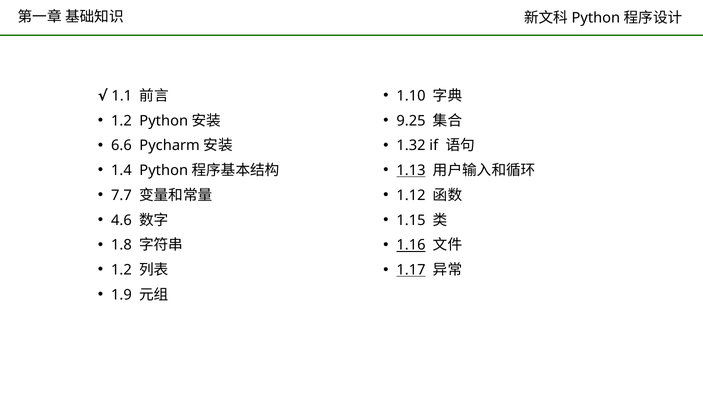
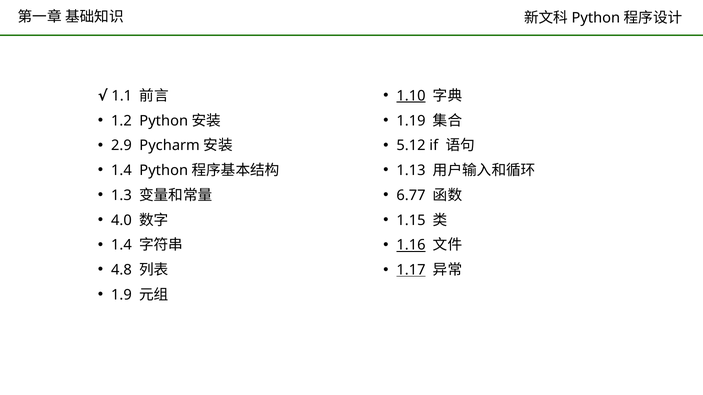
1.10 underline: none -> present (411, 96)
9.25: 9.25 -> 1.19 (411, 121)
6.6: 6.6 -> 2.9 (121, 146)
1.32: 1.32 -> 5.12 (411, 146)
1.13 underline: present -> none (411, 171)
7.7: 7.7 -> 1.3 (121, 196)
1.12: 1.12 -> 6.77 (411, 196)
4.6: 4.6 -> 4.0 (121, 220)
1.8: 1.8 -> 1.4 (121, 245)
1.2: 1.2 -> 4.8 (121, 270)
